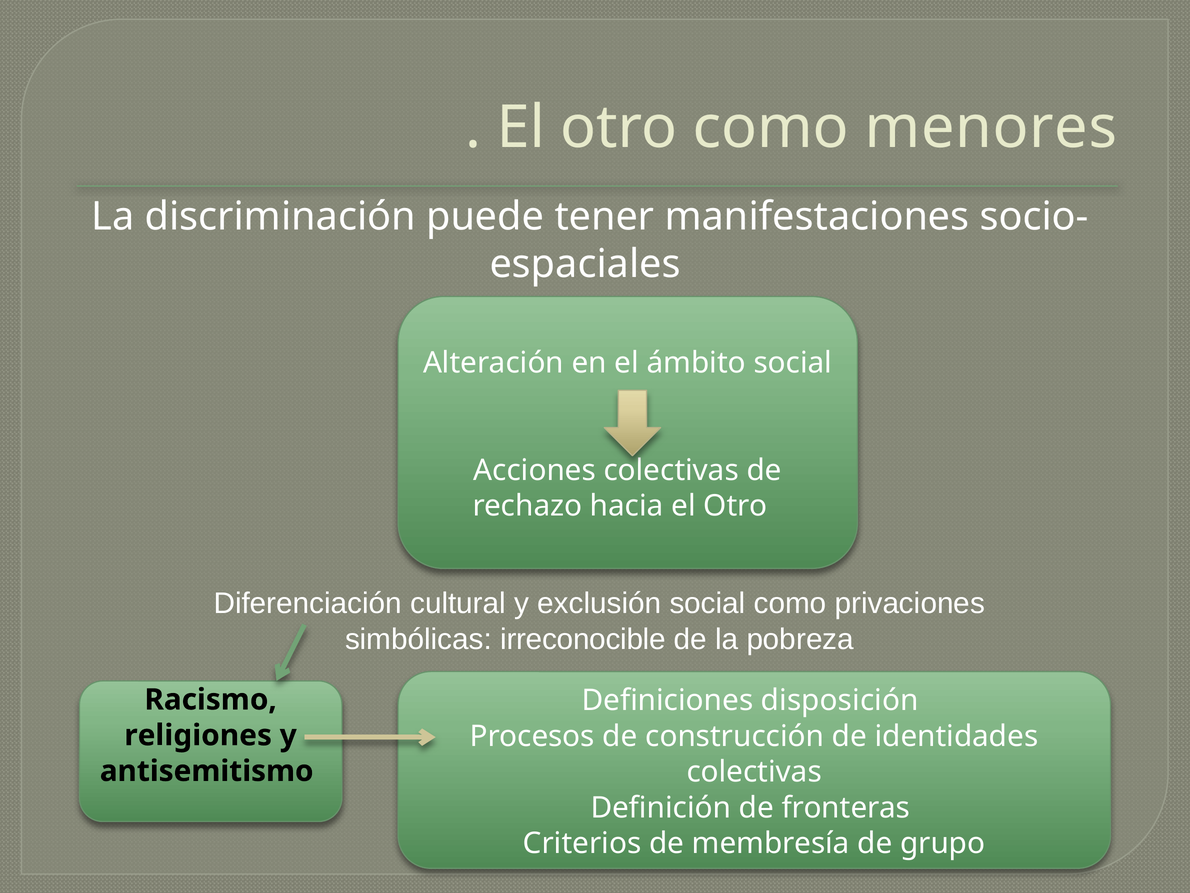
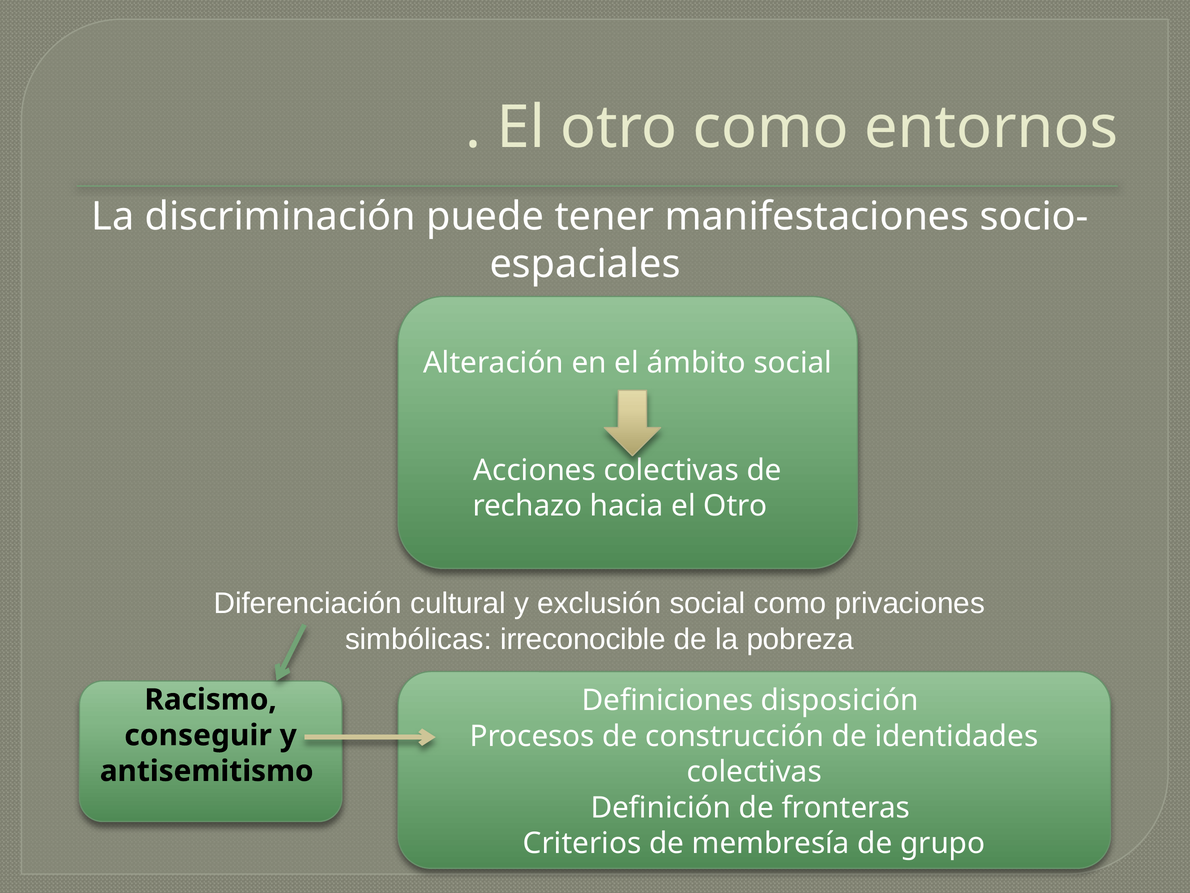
menores: menores -> entornos (991, 128)
religiones: religiones -> conseguir (198, 735)
